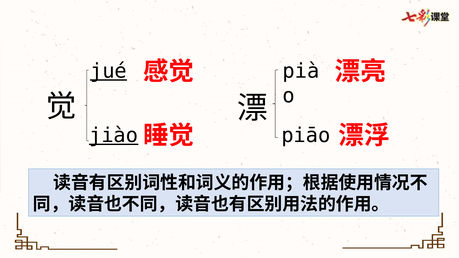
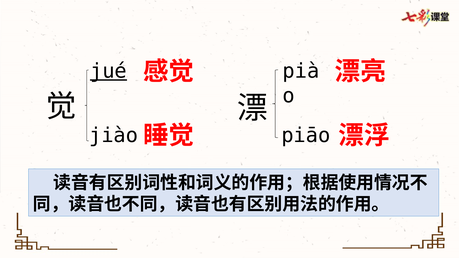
jiào underline: present -> none (114, 136)
